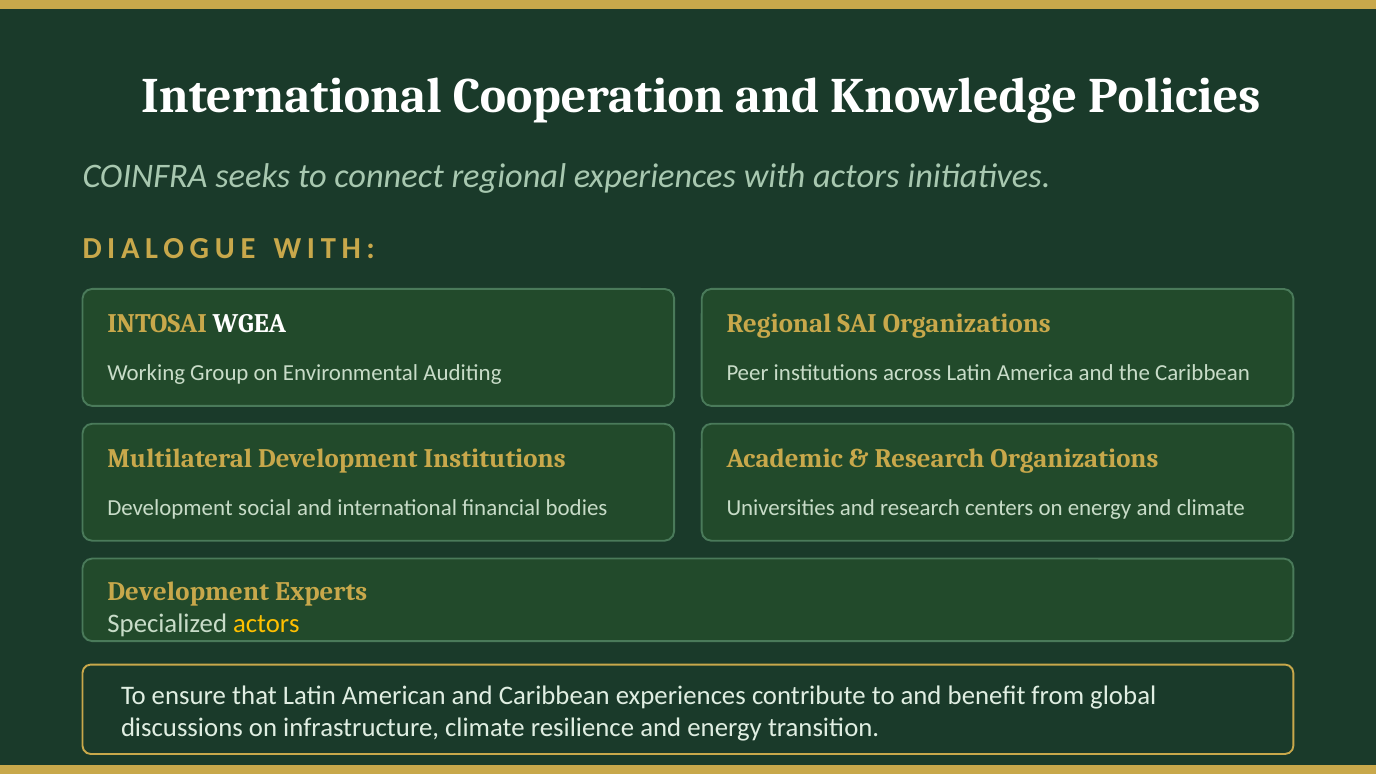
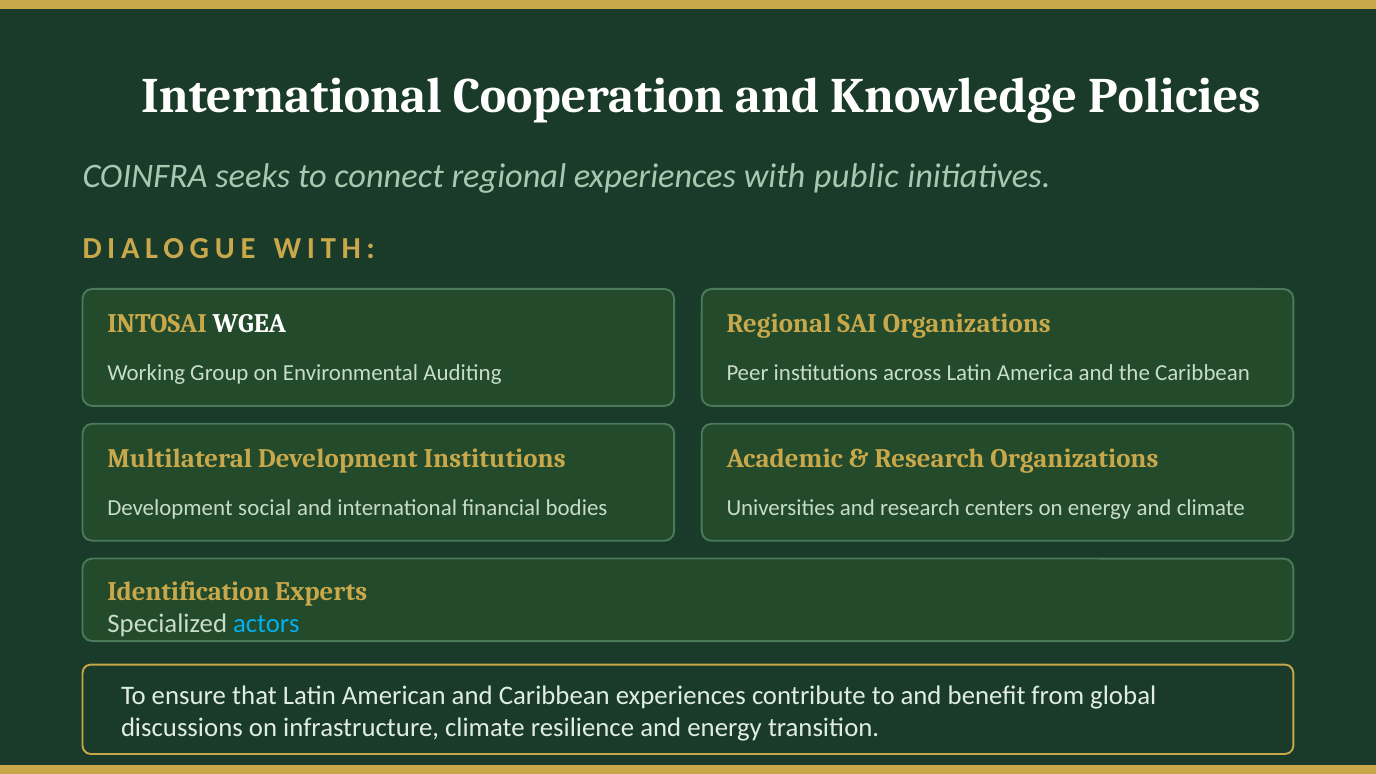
with actors: actors -> public (856, 176)
Development: Development -> Identification (188, 592)
actors colour: yellow -> light blue (266, 624)
